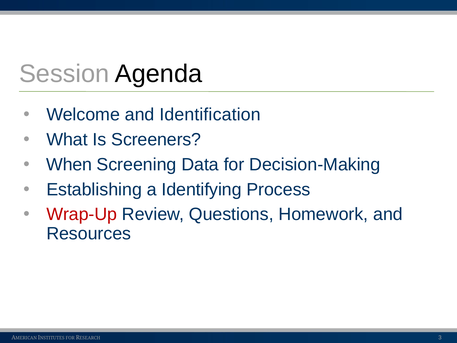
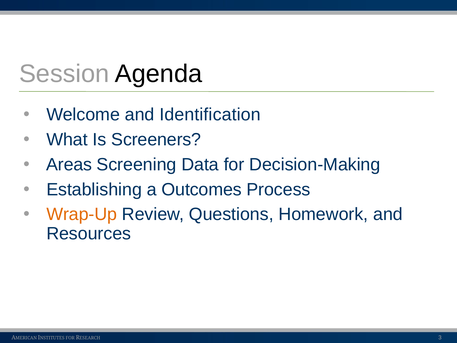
When: When -> Areas (69, 164)
Identifying: Identifying -> Outcomes (202, 189)
Wrap-Up colour: red -> orange (82, 214)
